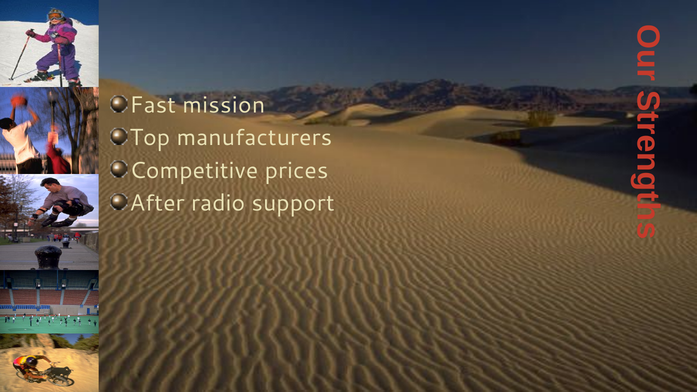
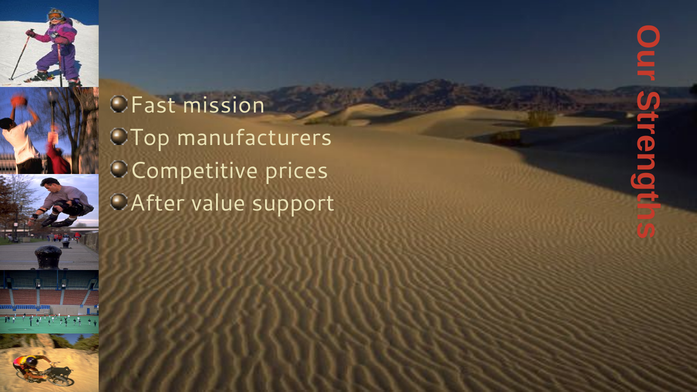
radio: radio -> value (218, 203)
